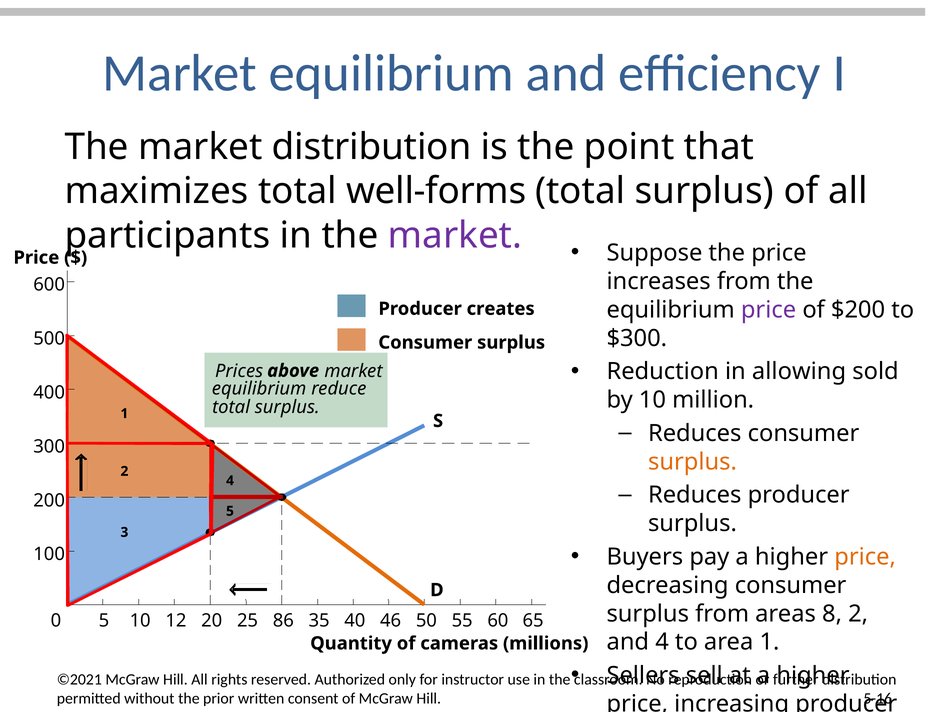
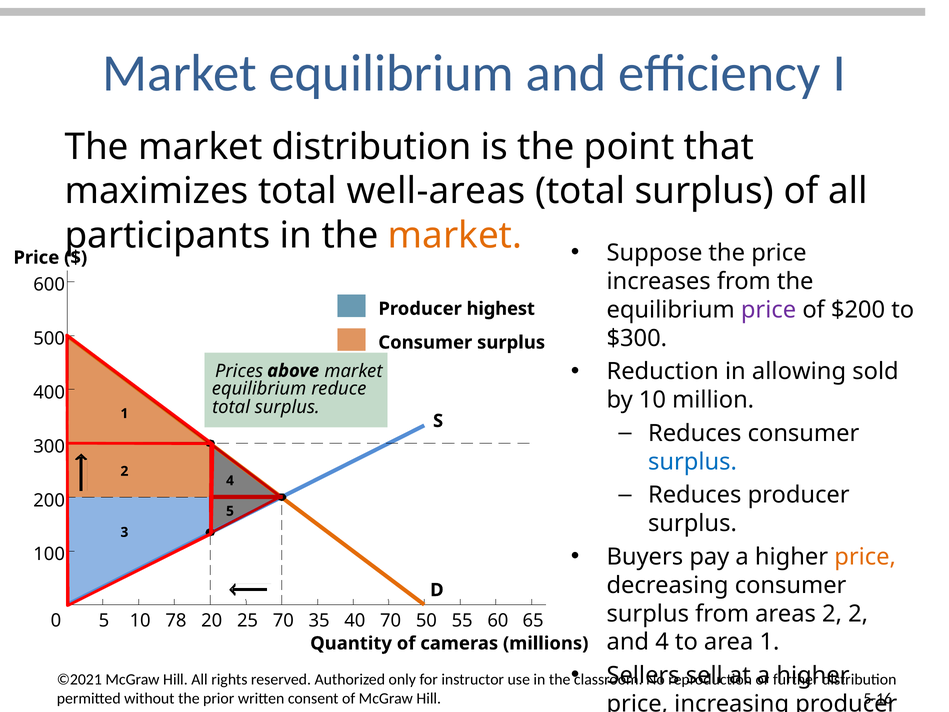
well-forms: well-forms -> well-areas (436, 191)
market colour: purple -> orange (455, 236)
creates: creates -> highest (501, 309)
surplus colour: orange -> blue (692, 462)
areas 8: 8 -> 2 (832, 613)
12: 12 -> 78 (176, 621)
25 86: 86 -> 70 (283, 621)
40 46: 46 -> 70 (391, 621)
